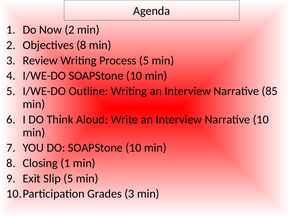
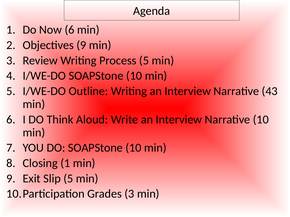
Now 2: 2 -> 6 (70, 30)
Objectives 8: 8 -> 9 (81, 45)
85: 85 -> 43 (270, 91)
